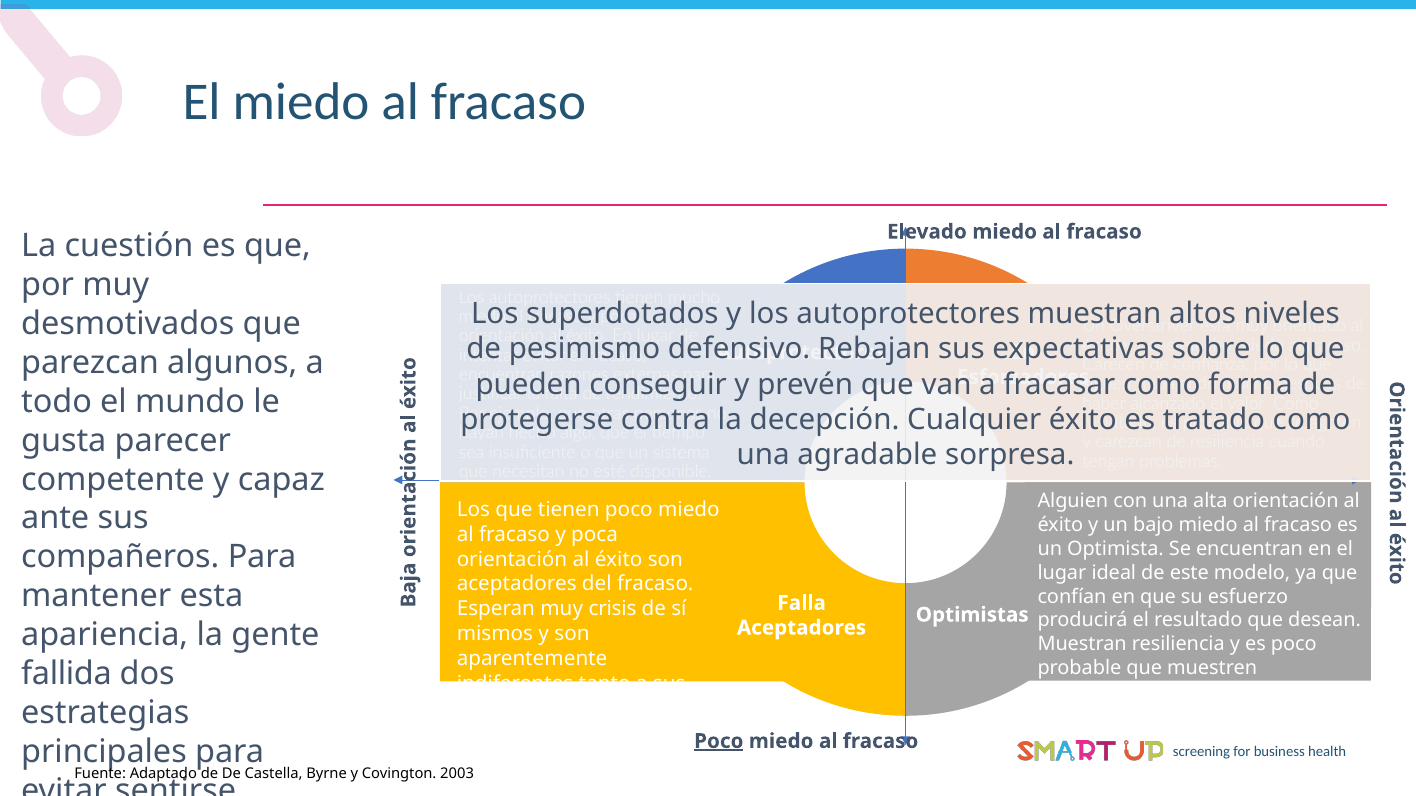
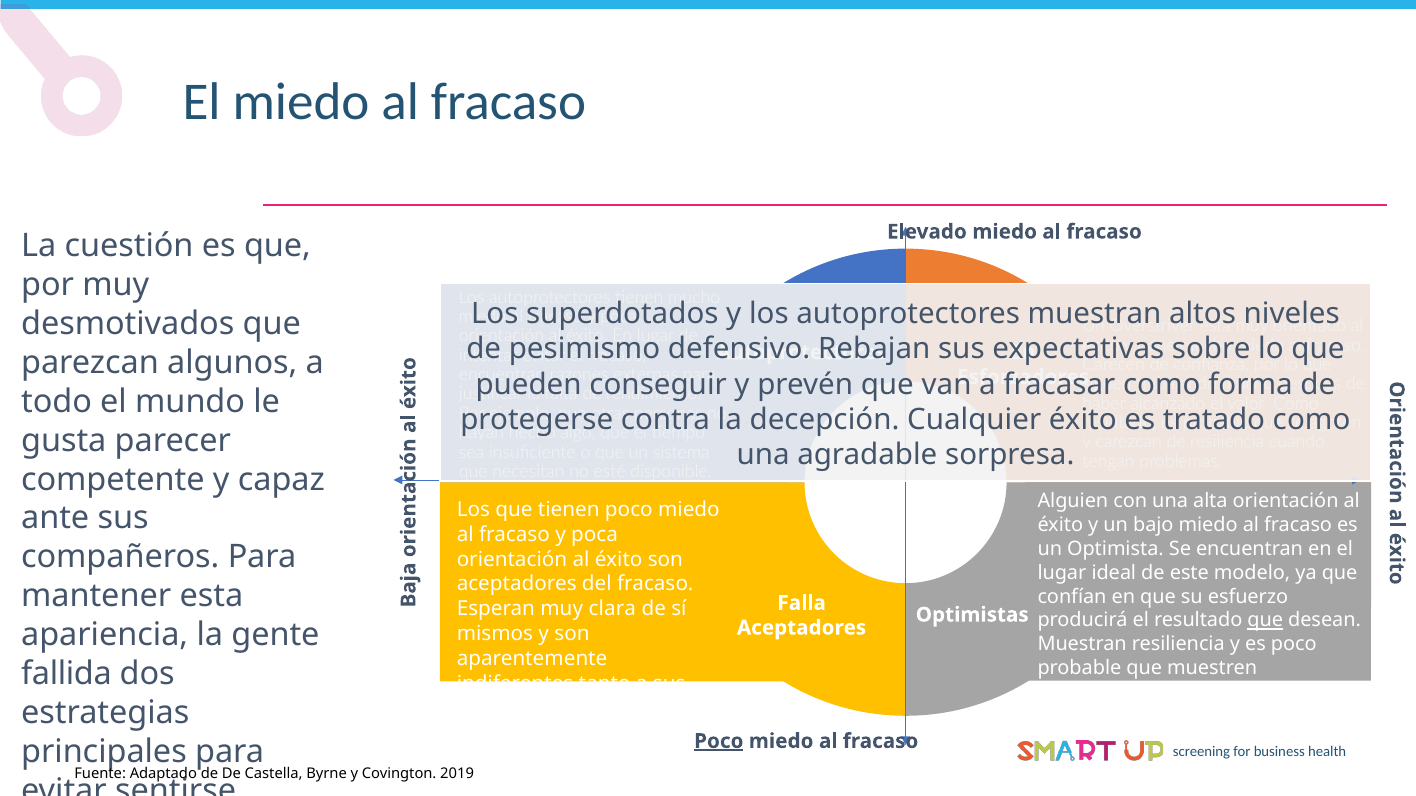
crisis: crisis -> clara (612, 609)
que underline: none -> present (1265, 621)
2003: 2003 -> 2019 (457, 774)
